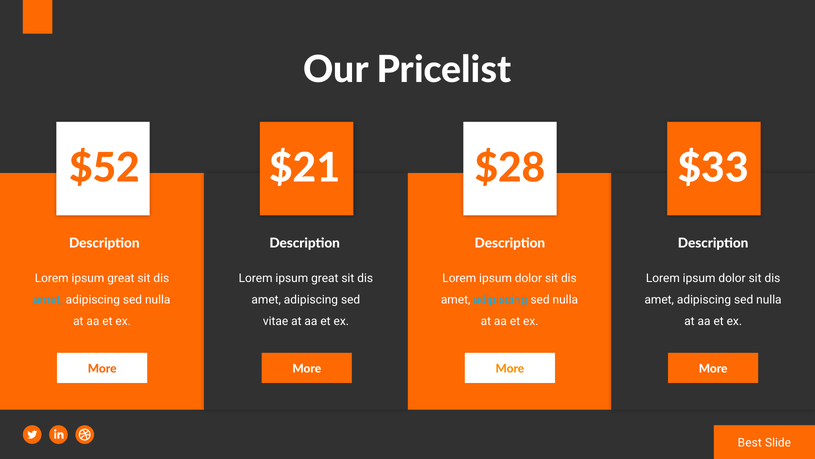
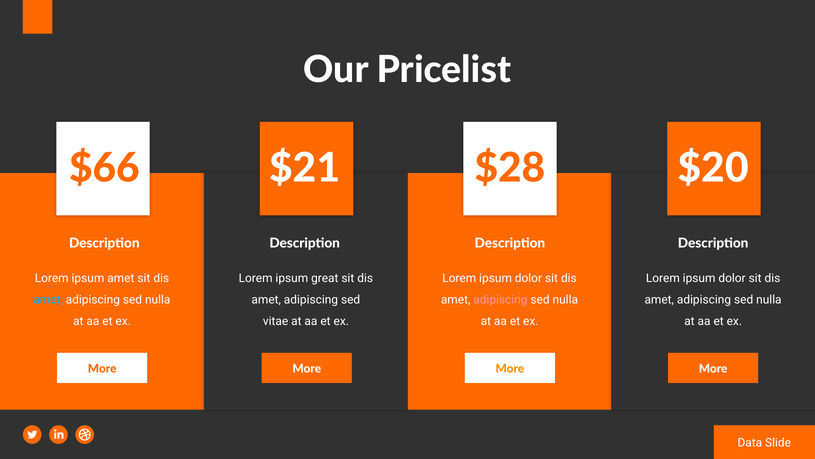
$52: $52 -> $66 (104, 168)
$33: $33 -> $20 (713, 168)
great: great -> amet (121, 278)
adipiscing colour: light blue -> pink (500, 300)
Best: Best -> Data (750, 442)
